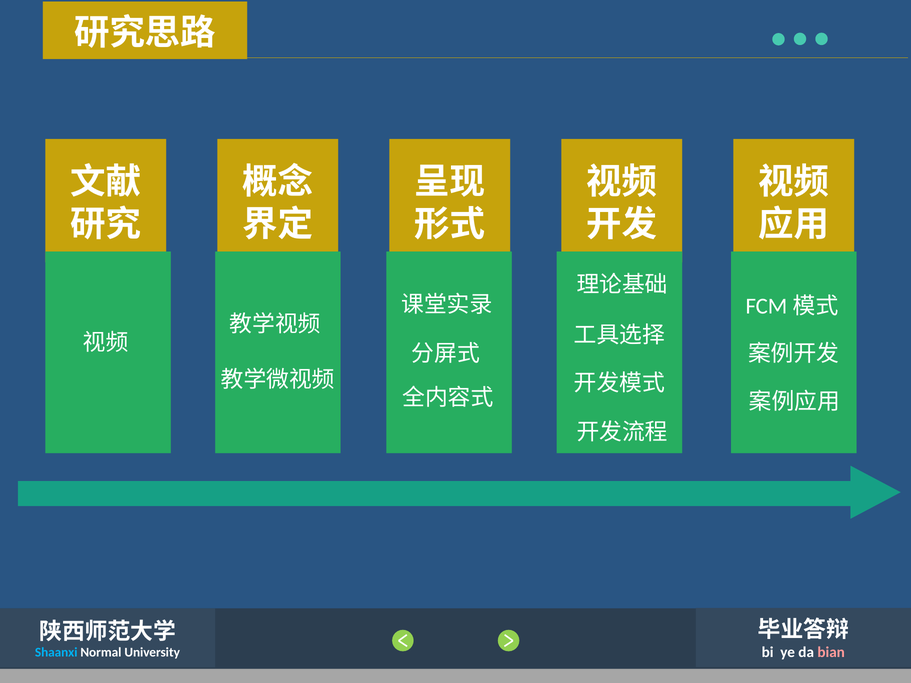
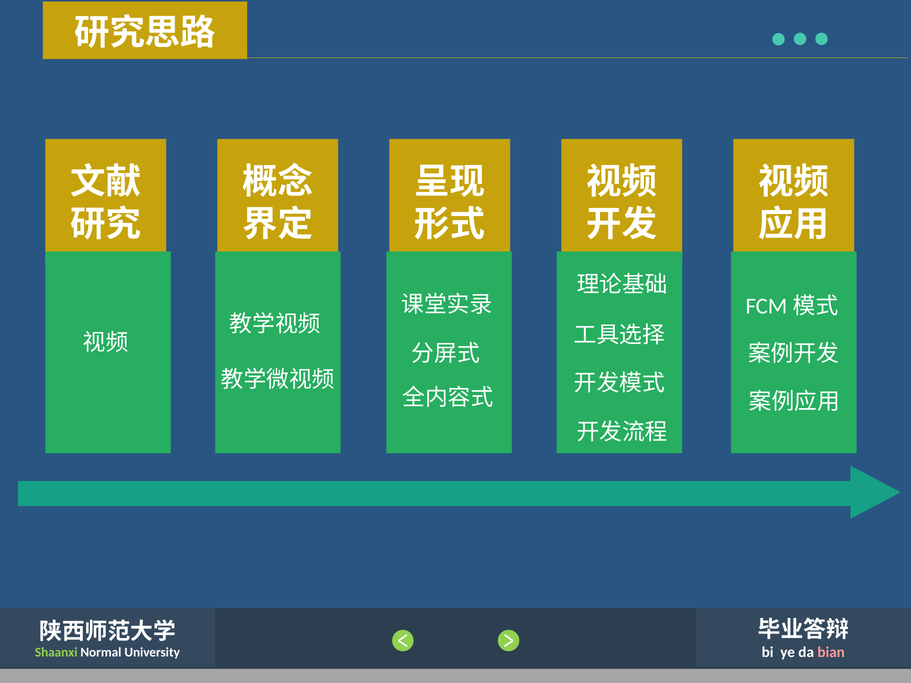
Shaanxi colour: light blue -> light green (56, 653)
